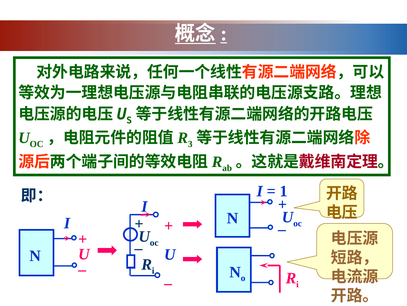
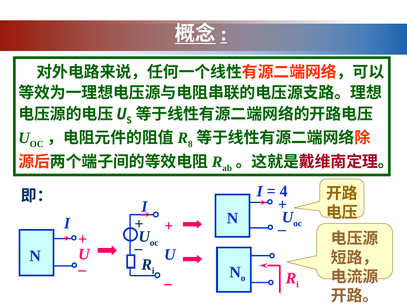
3: 3 -> 8 (190, 144)
1: 1 -> 4 (284, 191)
